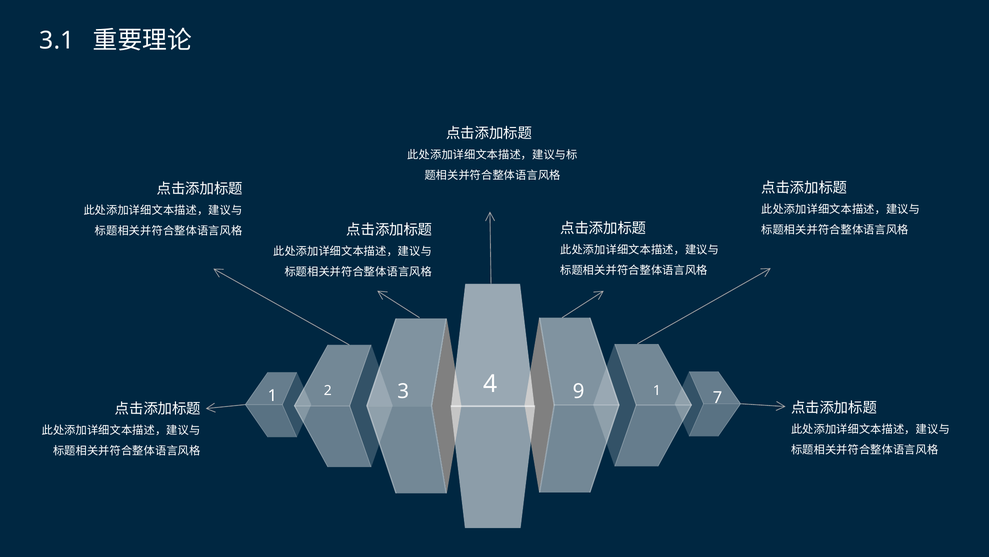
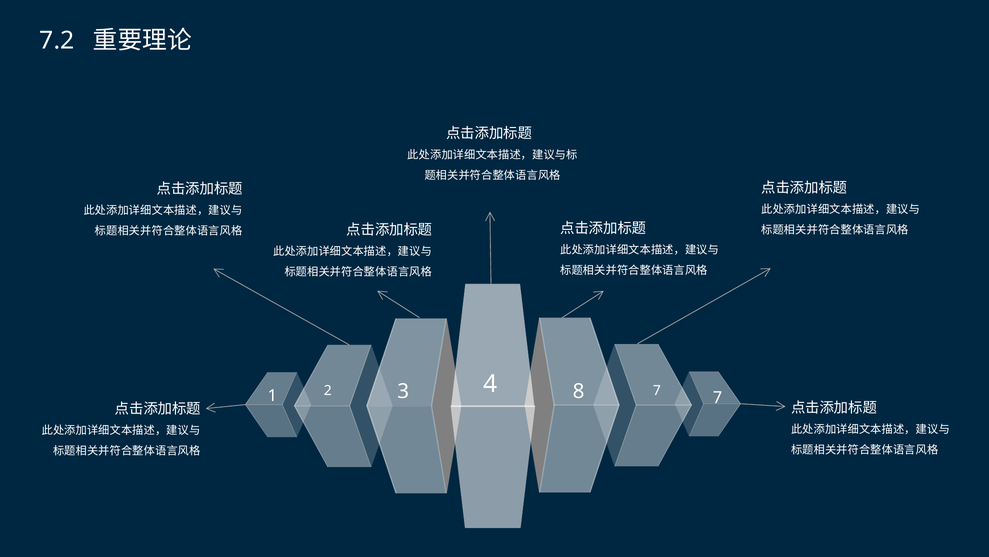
3.1: 3.1 -> 7.2 (57, 40)
9: 9 -> 8 (579, 391)
2 1: 1 -> 7 (657, 390)
